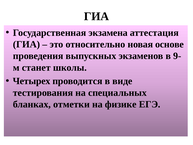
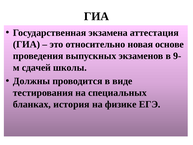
станет: станет -> сдачей (36, 67)
Четырех: Четырех -> Должны (31, 81)
отметки: отметки -> история (71, 104)
